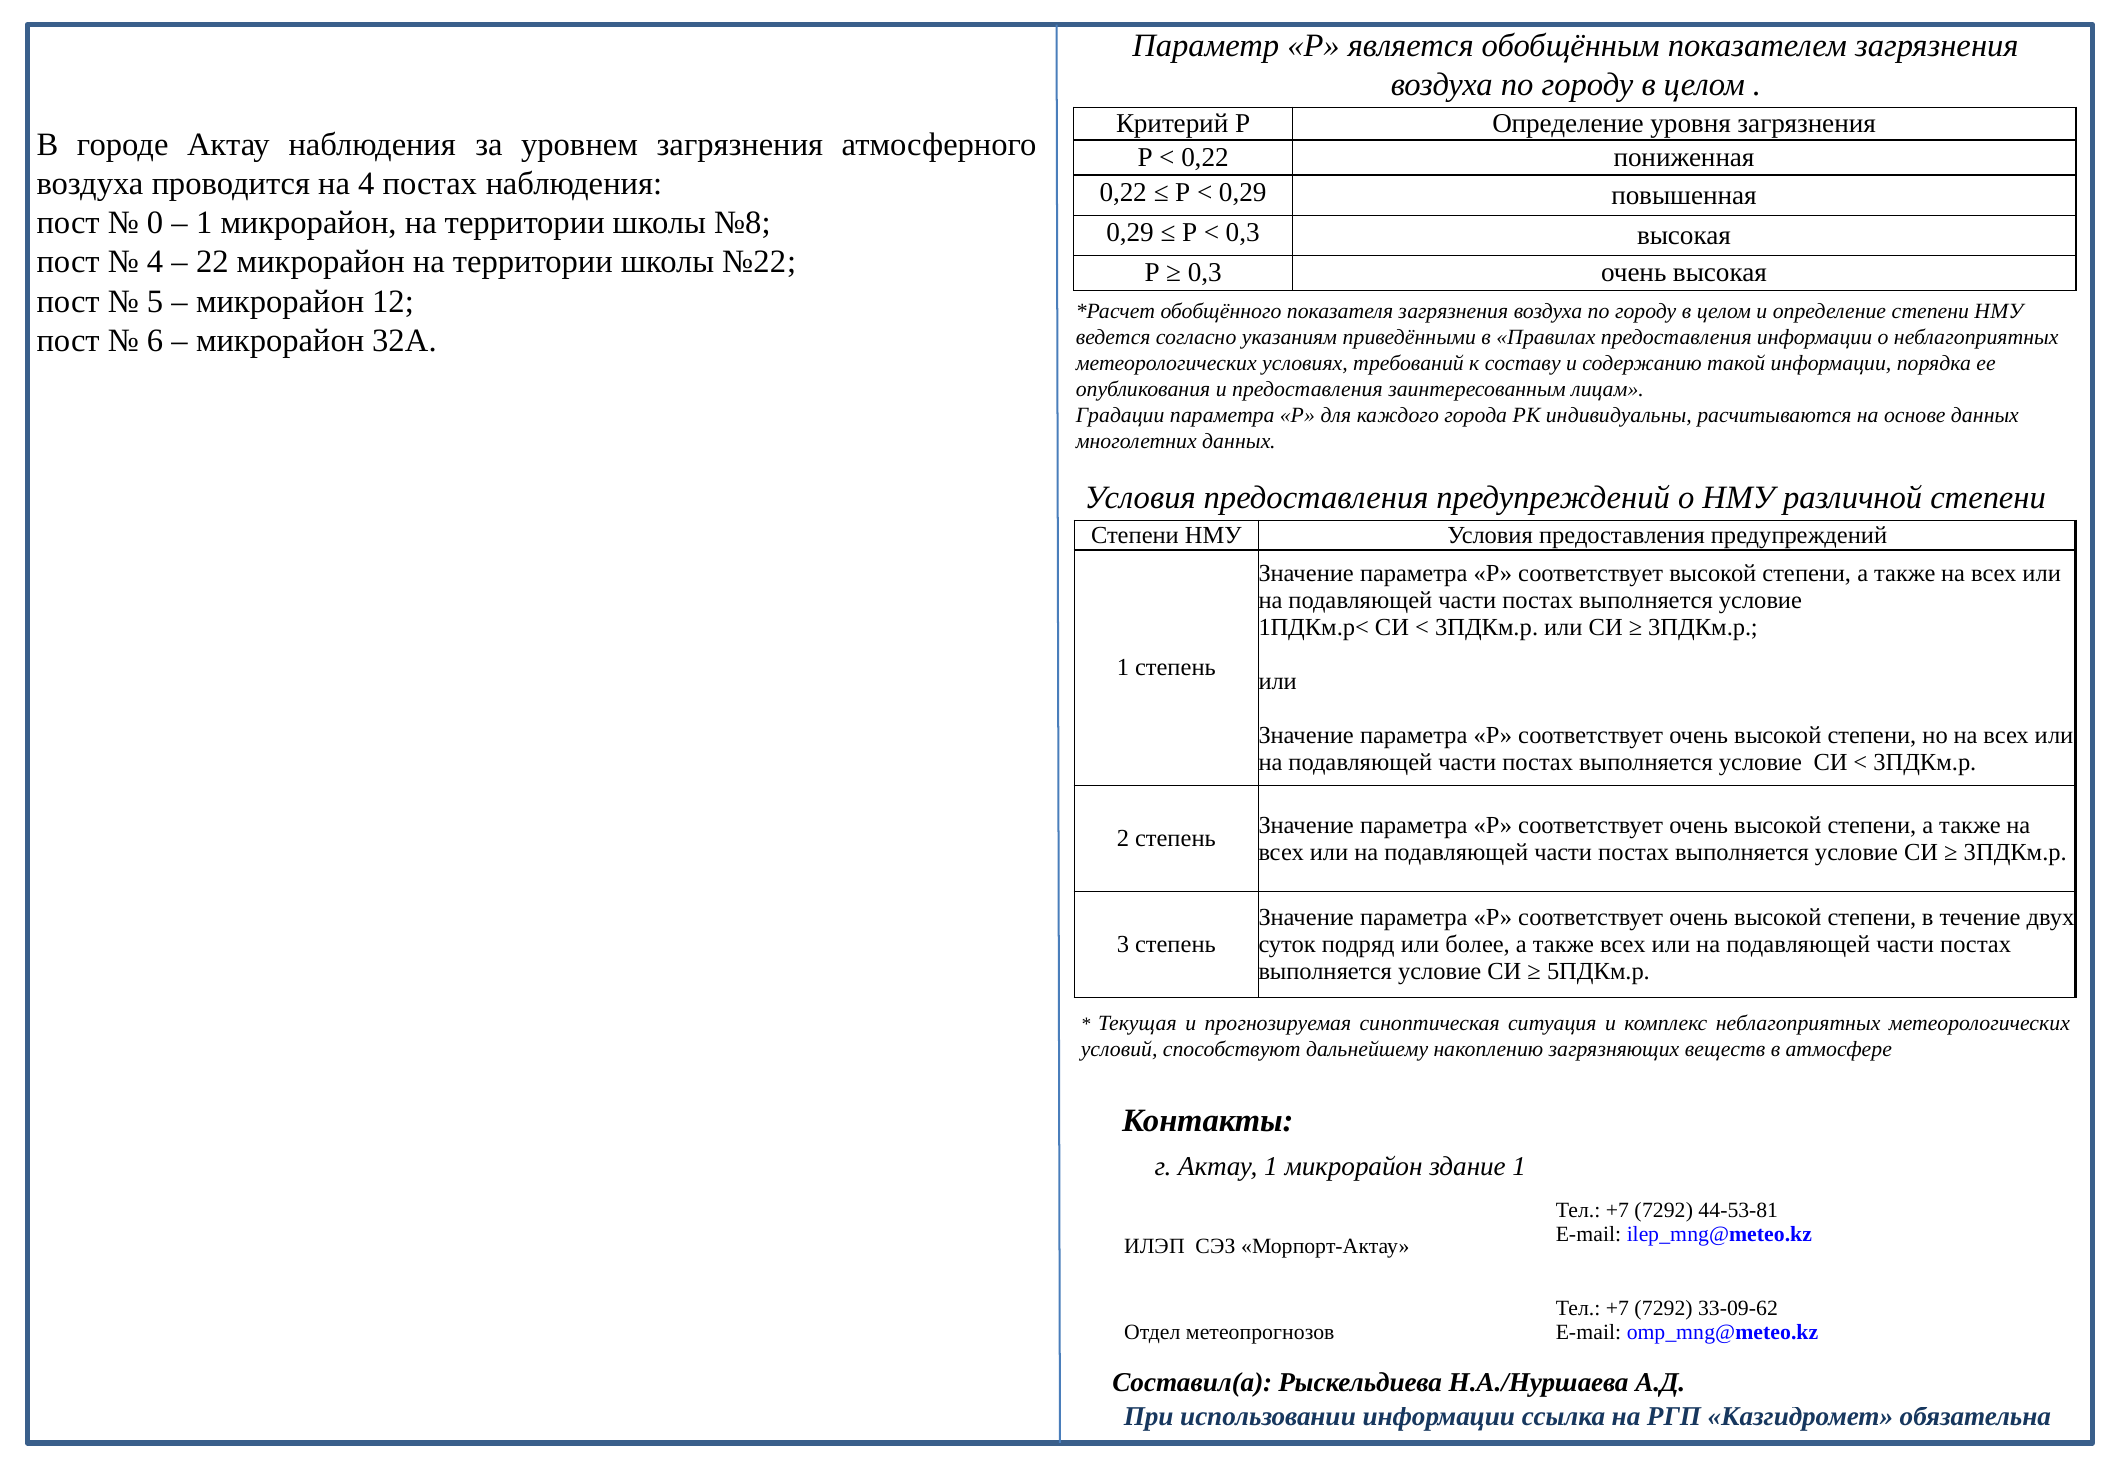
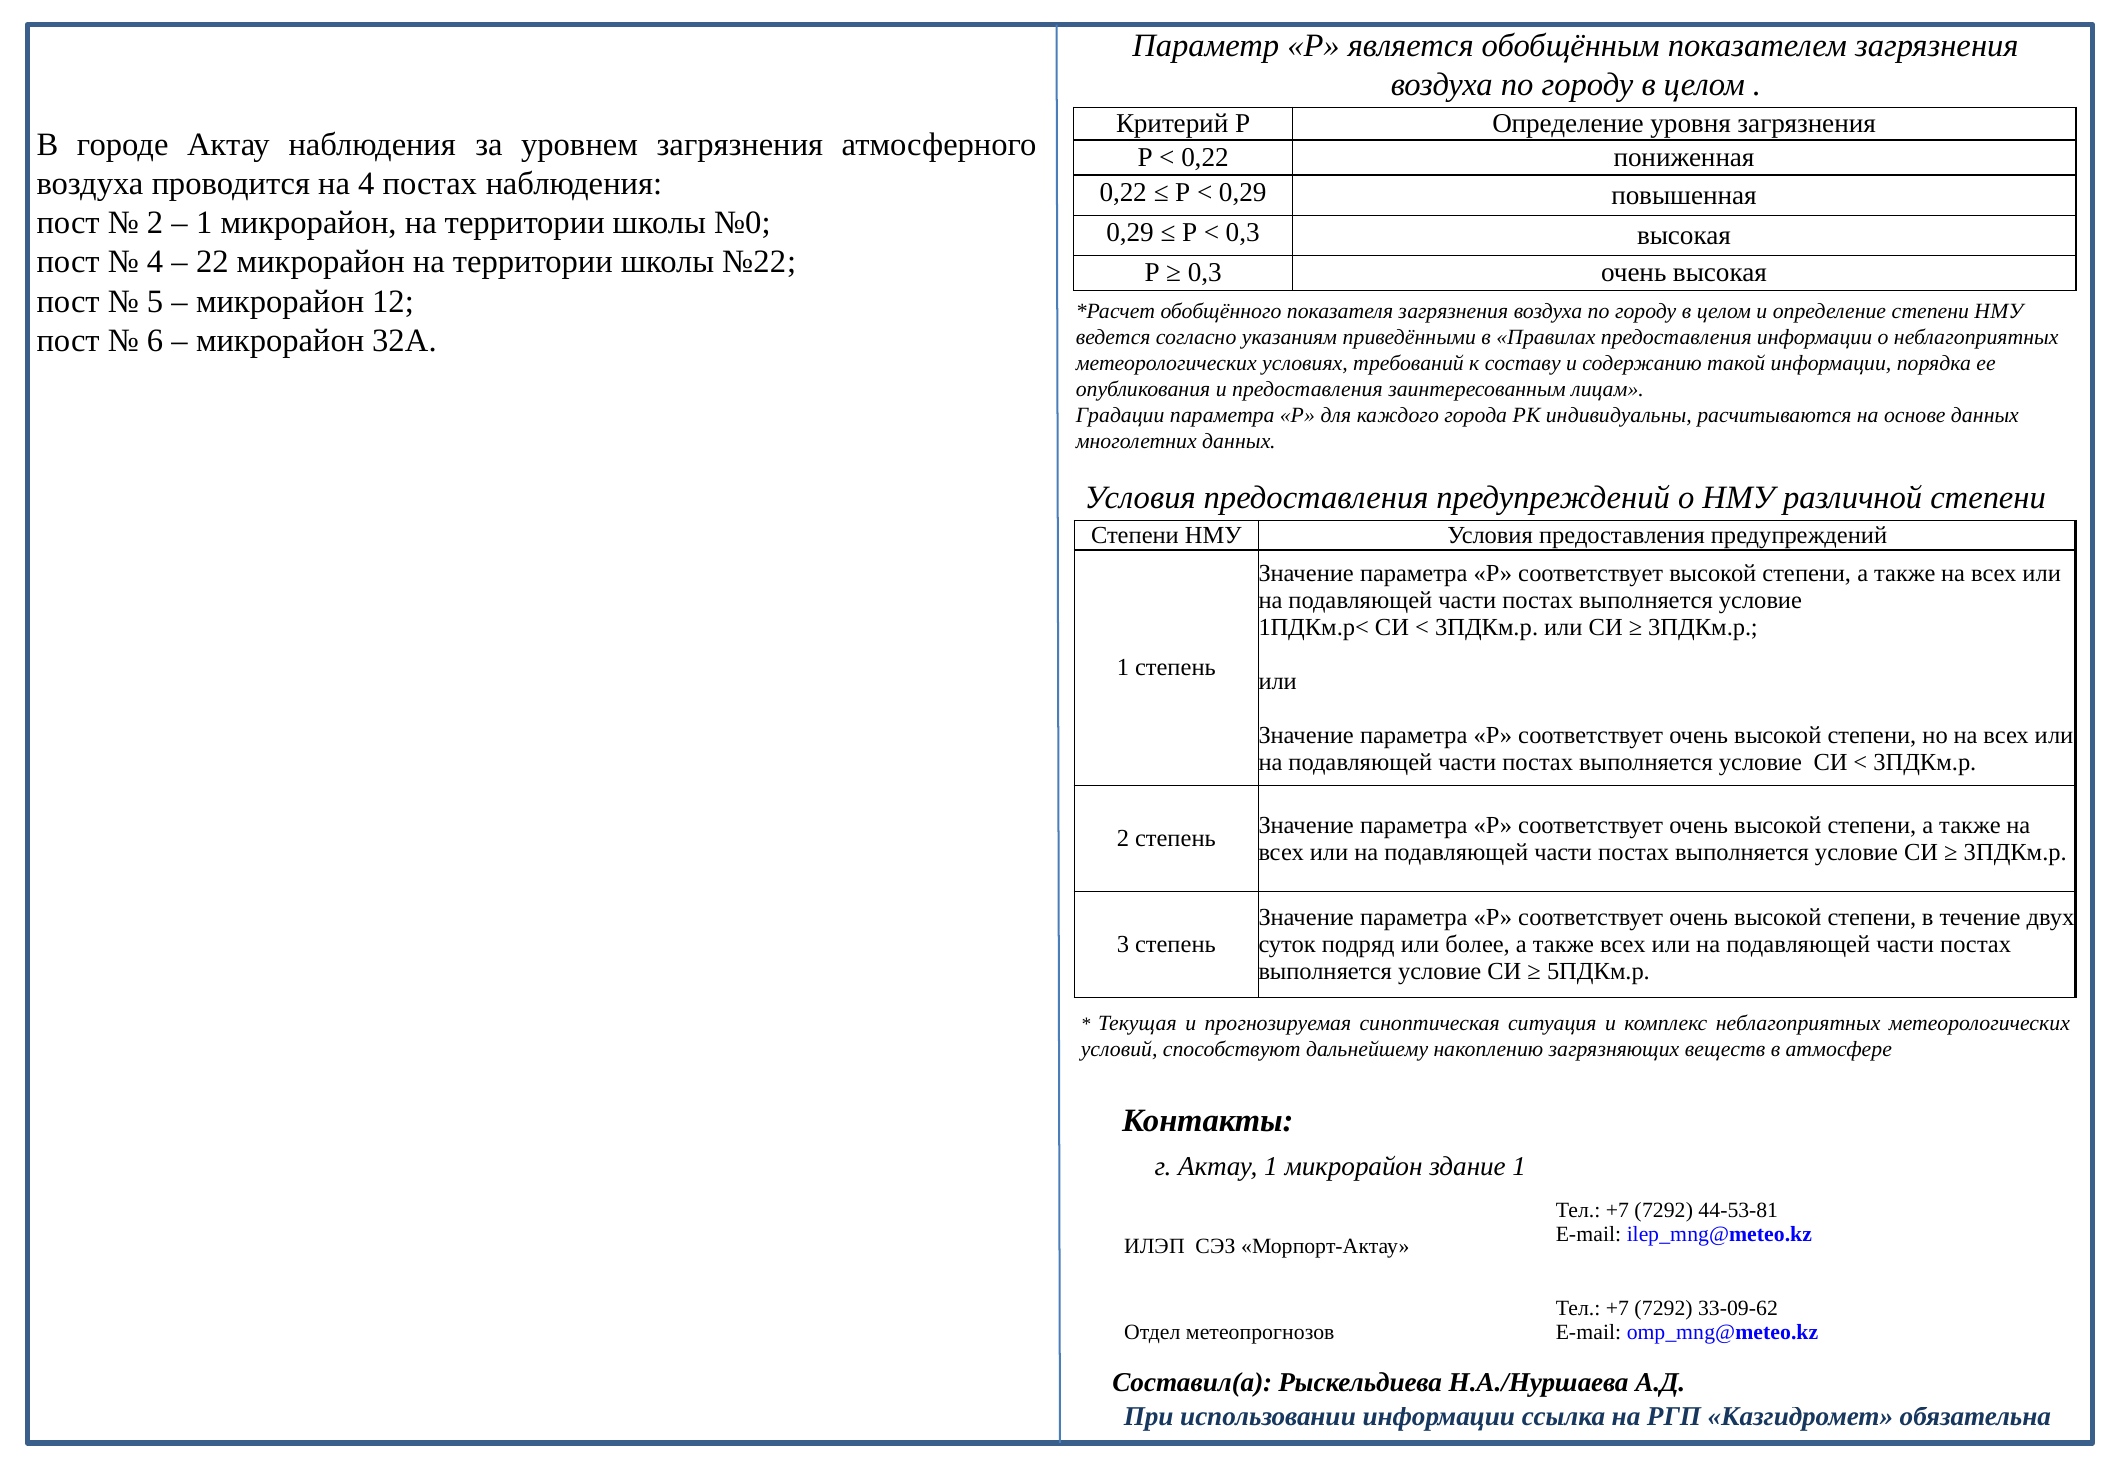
0: 0 -> 2 (155, 223)
№8: №8 -> №0 (742, 223)
